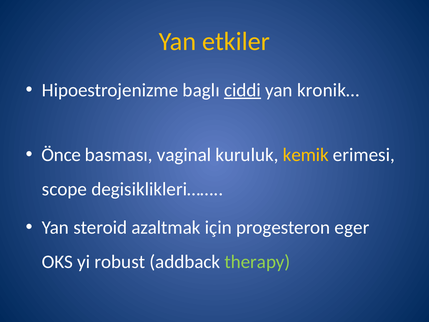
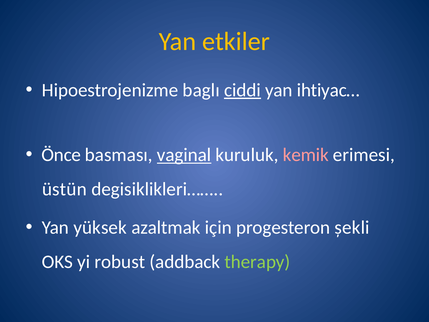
kronik…: kronik… -> ihtiyac… (328, 90)
vaginal underline: none -> present (184, 155)
kemik colour: yellow -> pink (306, 155)
scope: scope -> üstün (64, 189)
steroid: steroid -> yüksek (100, 227)
eger: eger -> șekli (352, 227)
